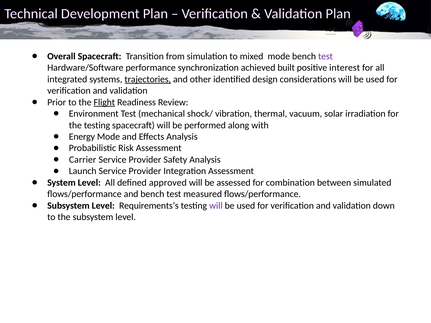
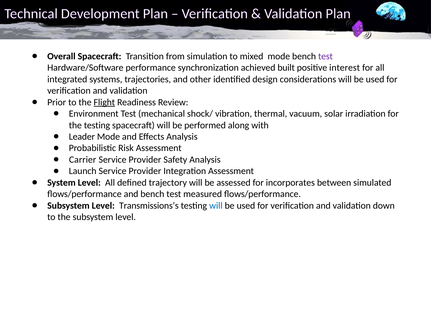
trajectories underline: present -> none (148, 79)
Energy: Energy -> Leader (82, 137)
approved: approved -> trajectory (168, 183)
combination: combination -> incorporates (290, 183)
Requirements’s: Requirements’s -> Transmissions’s (149, 206)
will colour: purple -> blue (216, 206)
